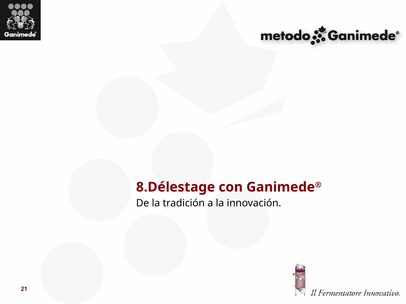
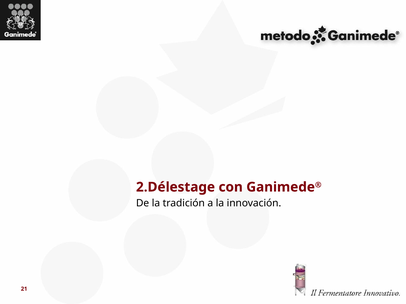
8.Délestage: 8.Délestage -> 2.Délestage (176, 187)
